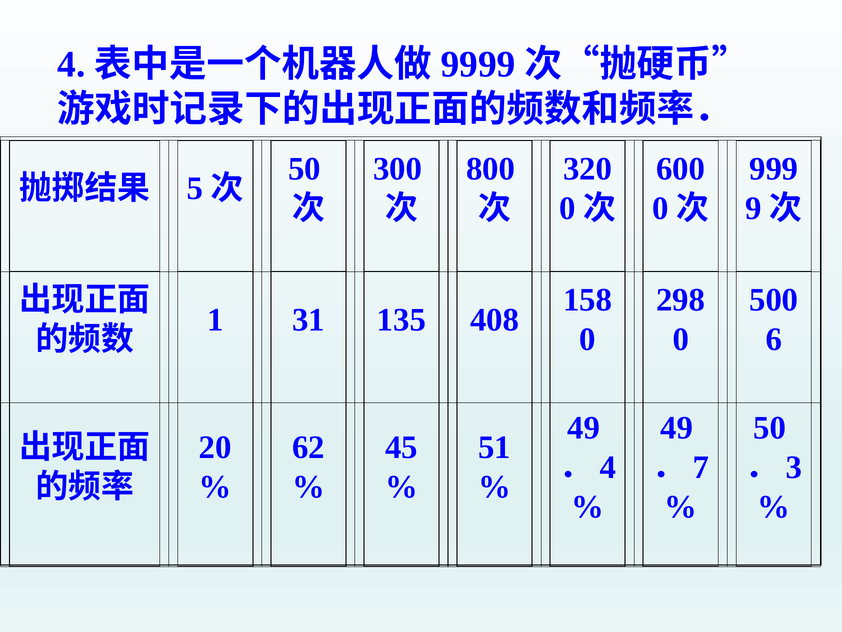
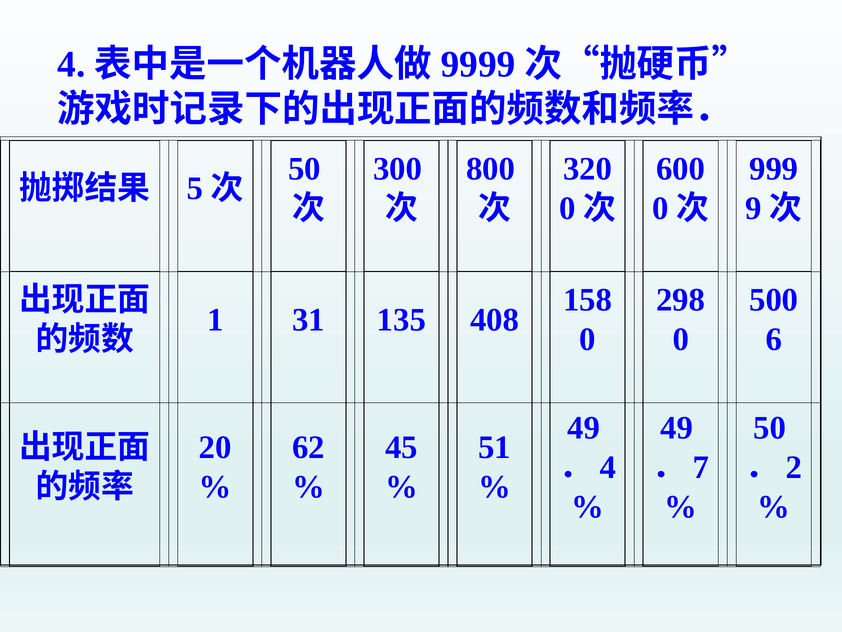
3: 3 -> 2 (794, 467)
